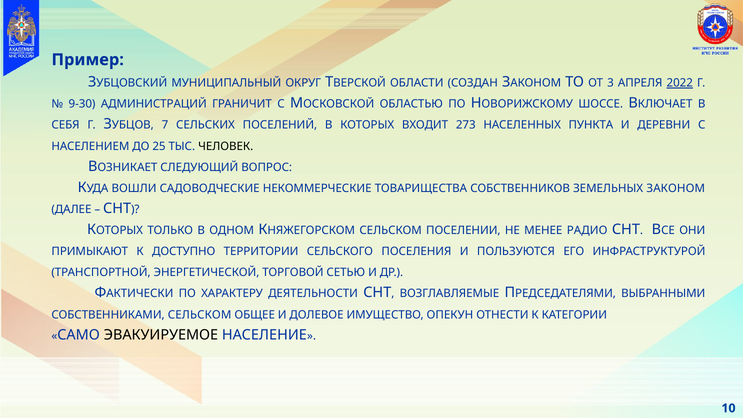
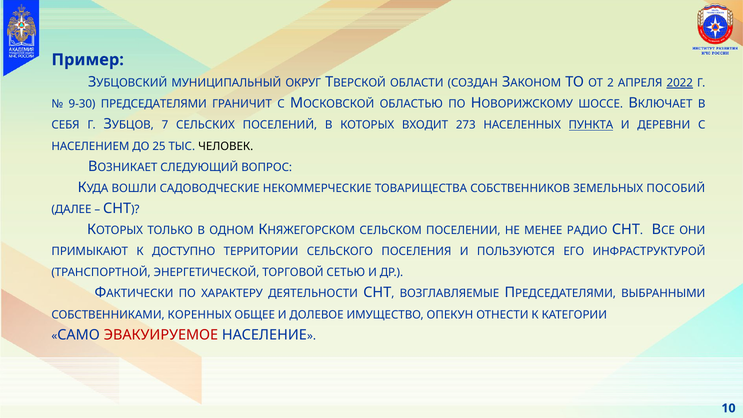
3: 3 -> 2 (611, 83)
9-30 АДМИНИСТРАЦИЙ: АДМИНИСТРАЦИЙ -> ПРЕДСЕДАТЕЛЯМИ (154, 104)
ПУНКТА underline: none -> present (591, 125)
ЗЕМЕЛЬНЫХ ЗАКОНОМ: ЗАКОНОМ -> ПОСОБИЙ (676, 188)
СОБСТВЕННИКАМИ СЕЛЬСКОМ: СЕЛЬСКОМ -> КОРЕННЫХ (200, 315)
ЭВАКУИРУЕМОЕ colour: black -> red (161, 335)
